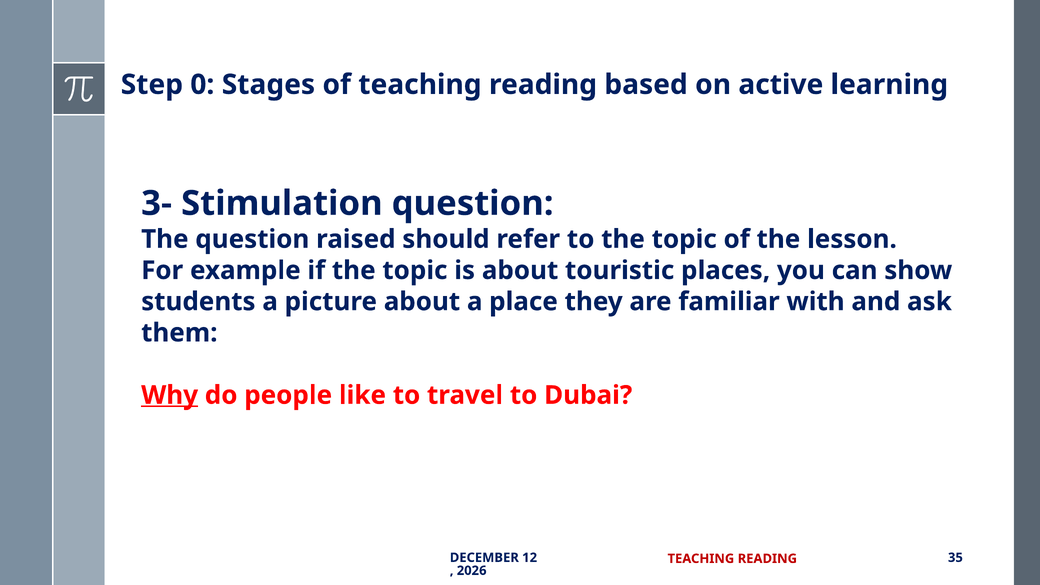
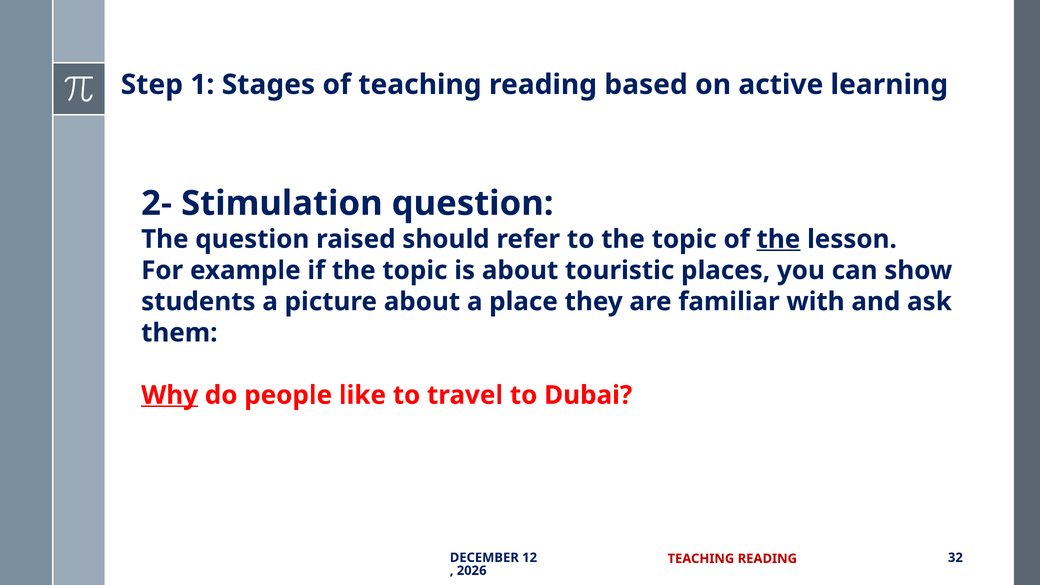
0: 0 -> 1 (202, 85)
3-: 3- -> 2- (157, 203)
the underline: none -> present (778, 239)
35: 35 -> 32 (955, 558)
